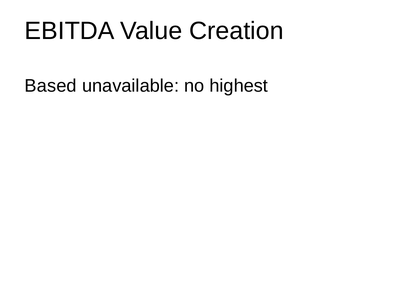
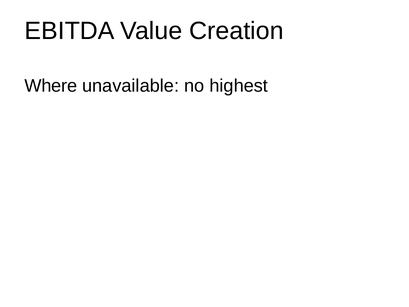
Based: Based -> Where (51, 86)
